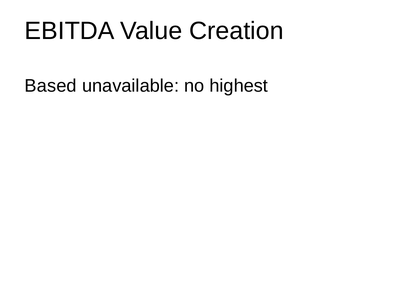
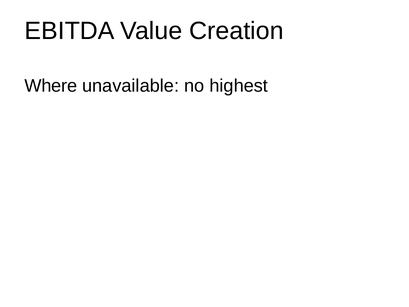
Based: Based -> Where (51, 86)
